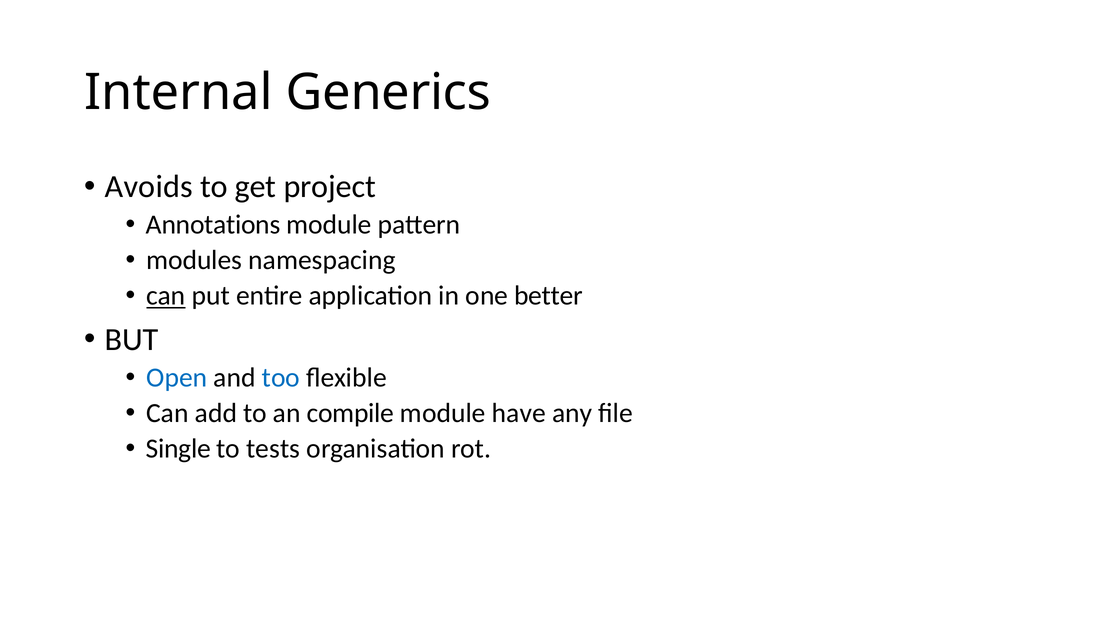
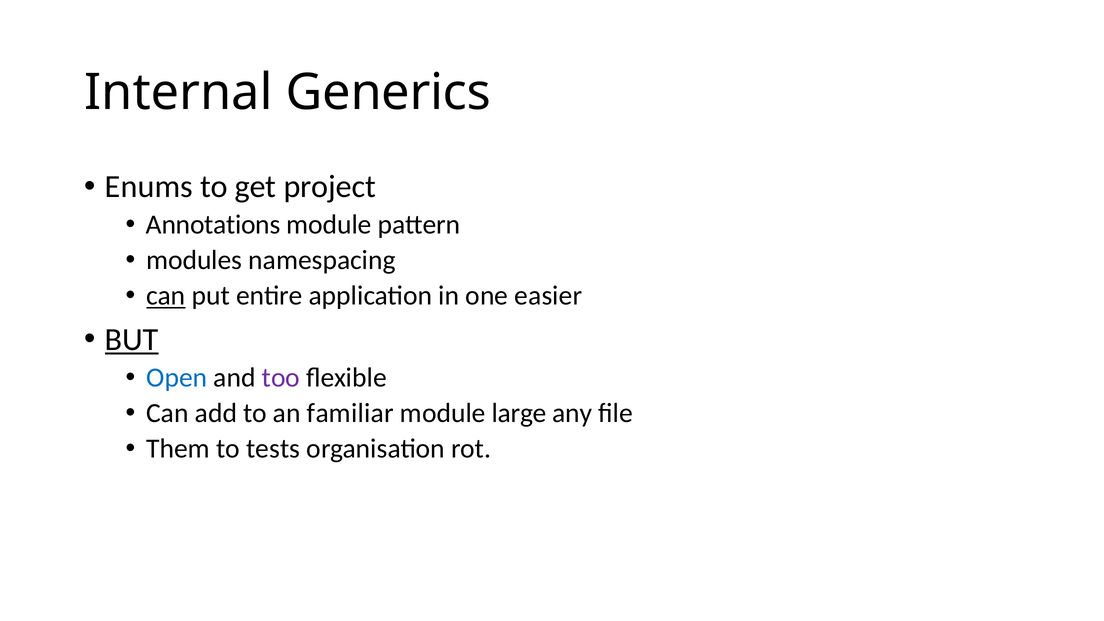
Avoids: Avoids -> Enums (149, 187)
better: better -> easier (548, 296)
BUT underline: none -> present (132, 340)
too colour: blue -> purple (281, 378)
compile: compile -> familiar (350, 413)
have: have -> large (519, 413)
Single: Single -> Them (178, 449)
